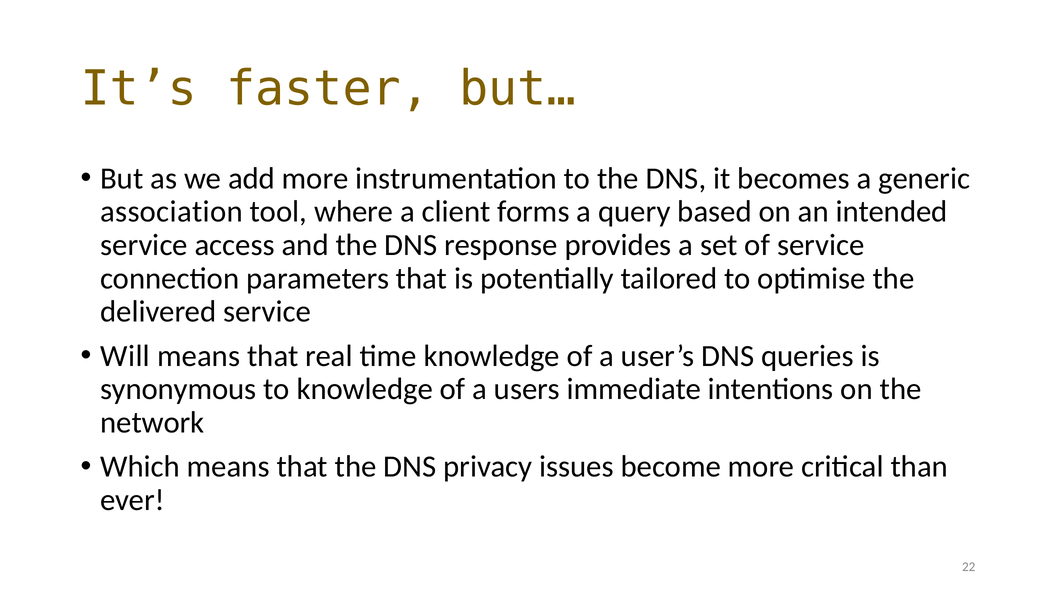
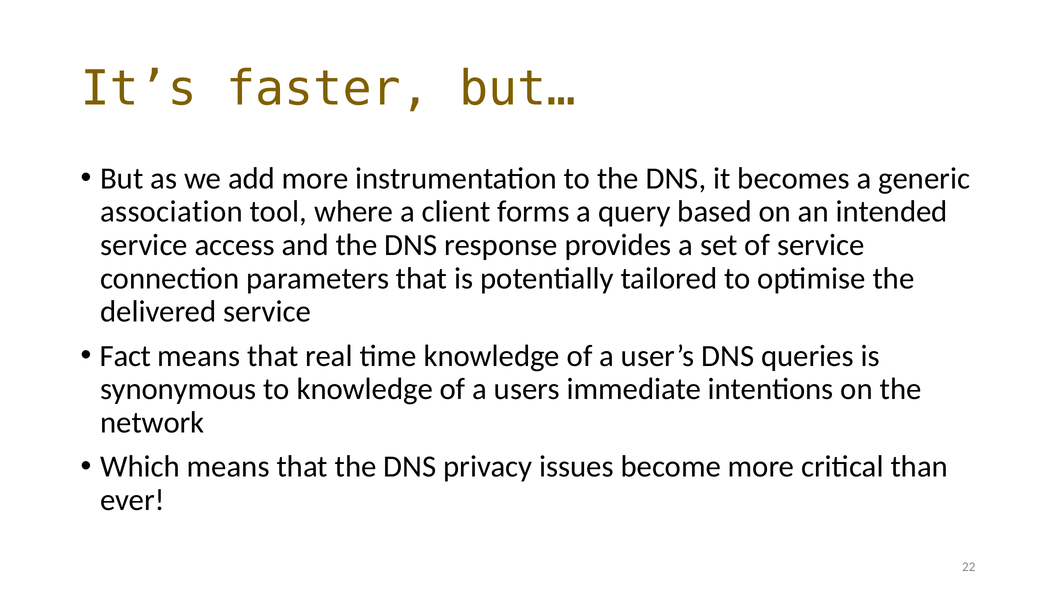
Will: Will -> Fact (126, 356)
